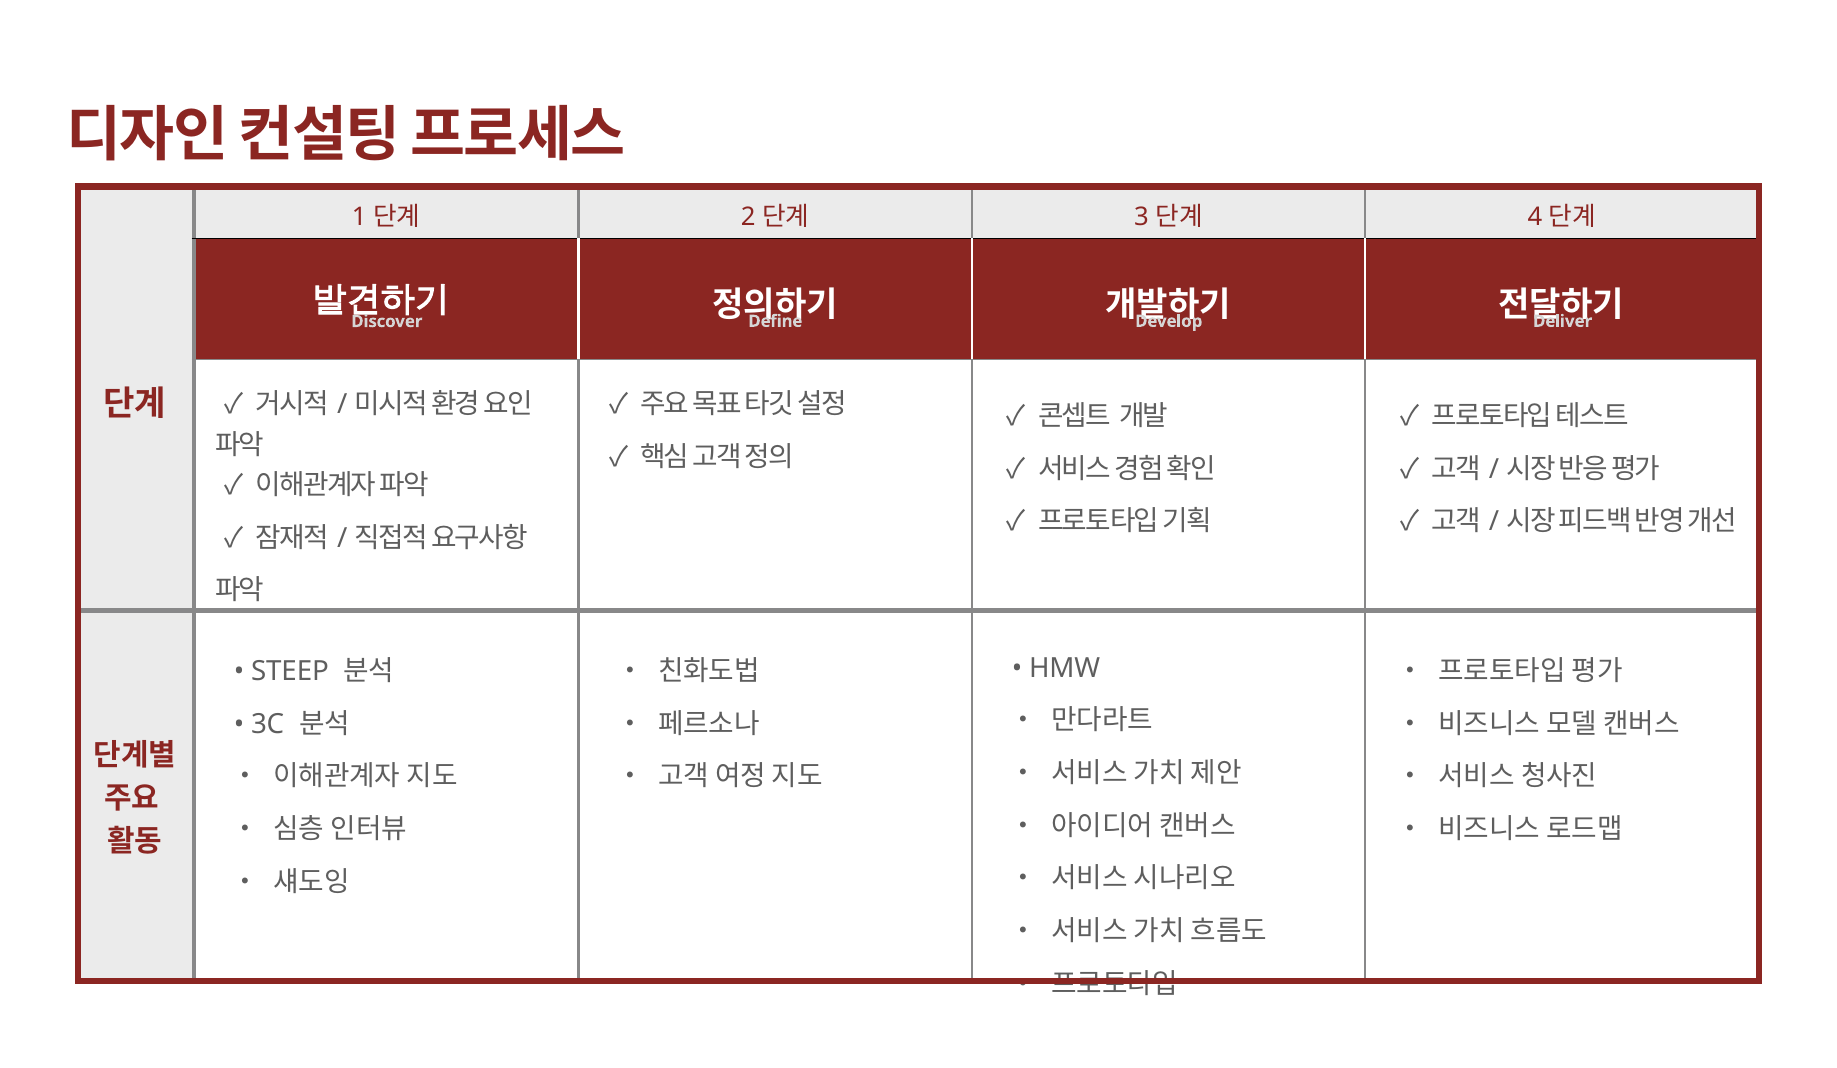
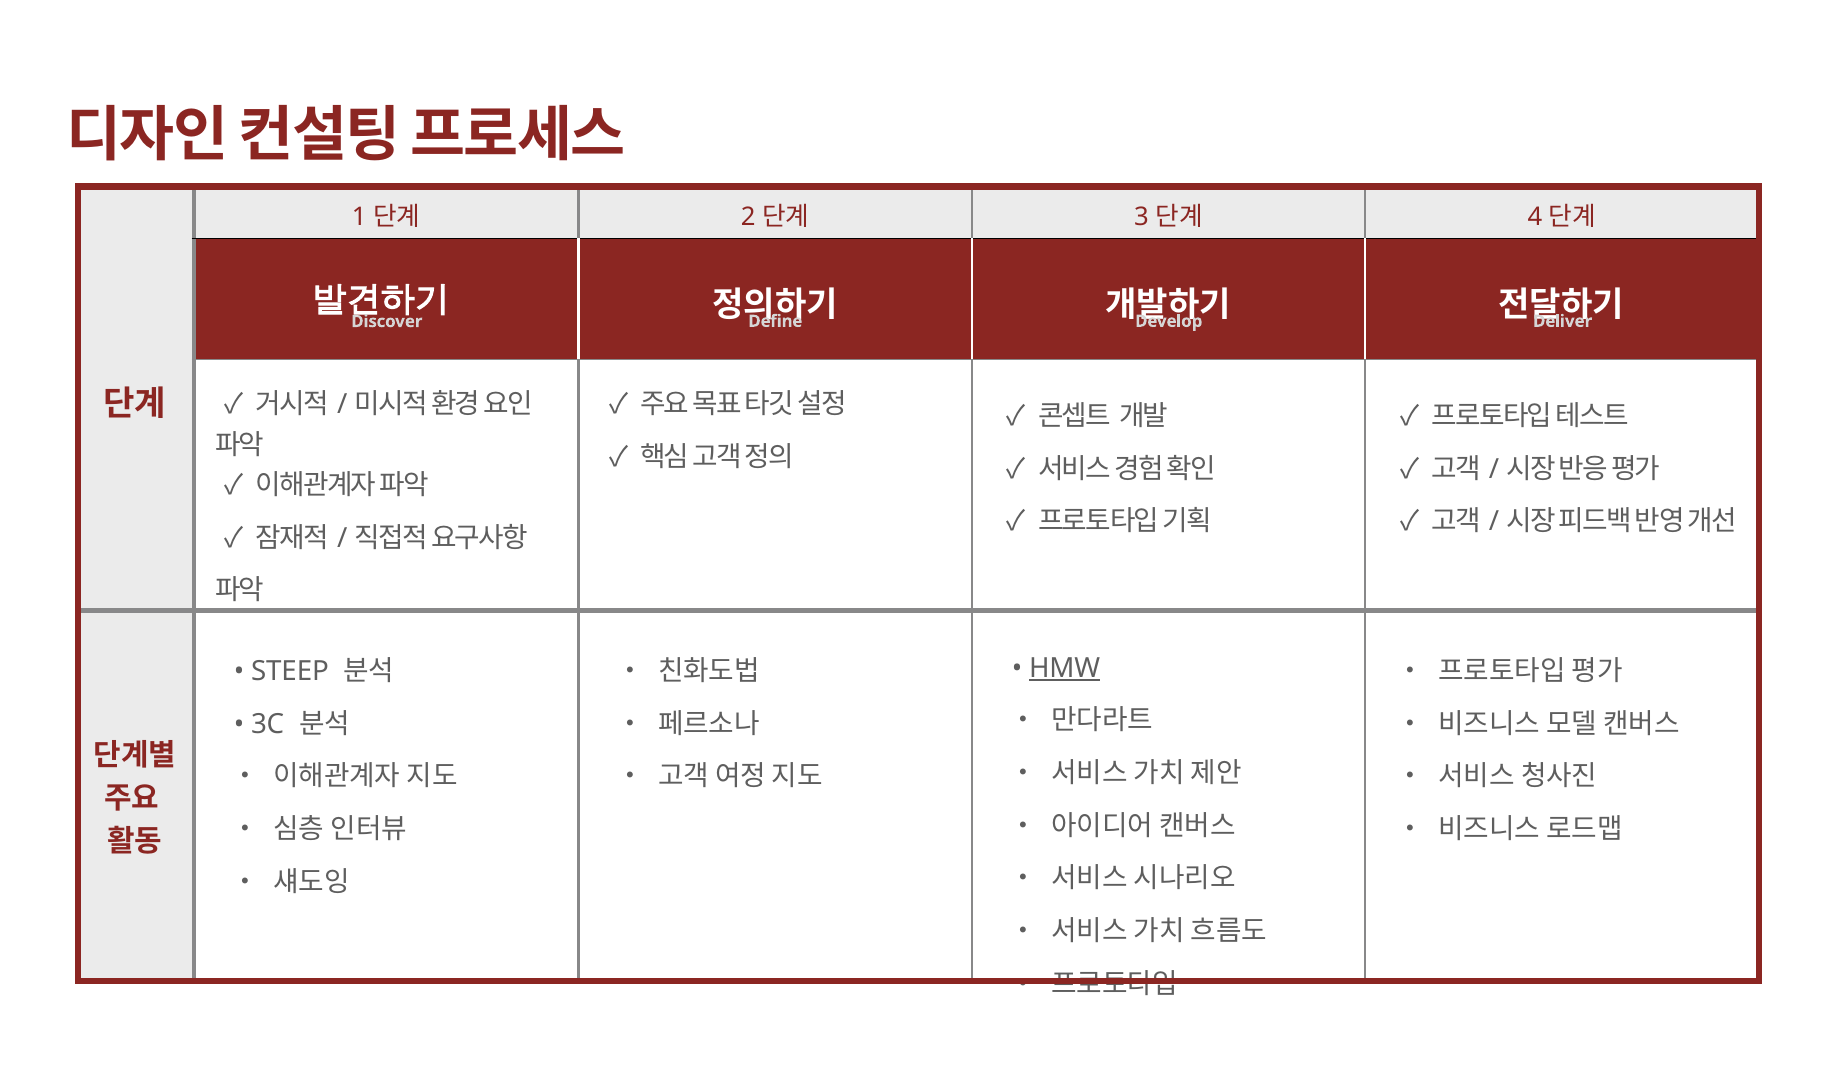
HMW underline: none -> present (1065, 668)
